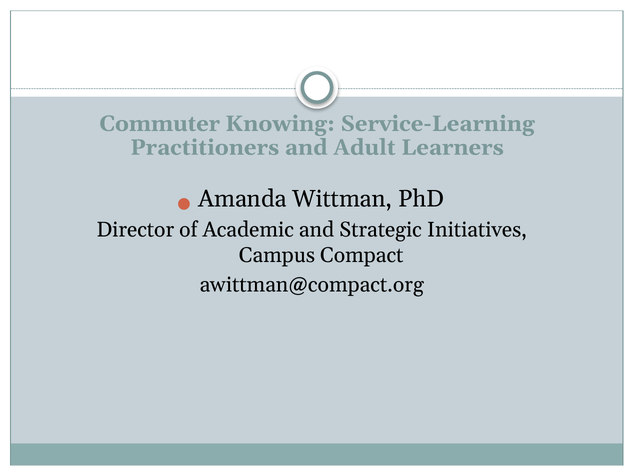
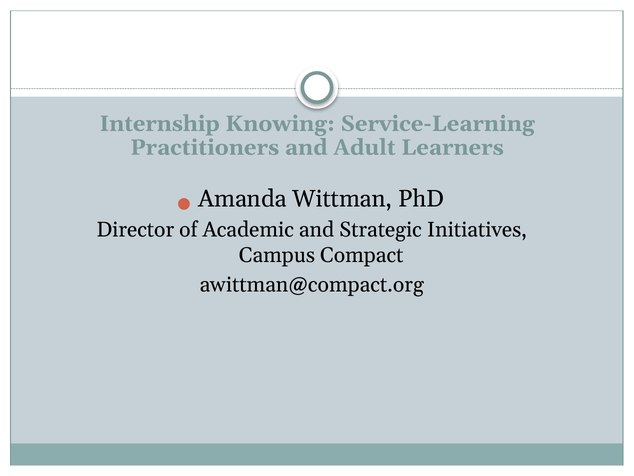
Commuter: Commuter -> Internship (160, 124)
